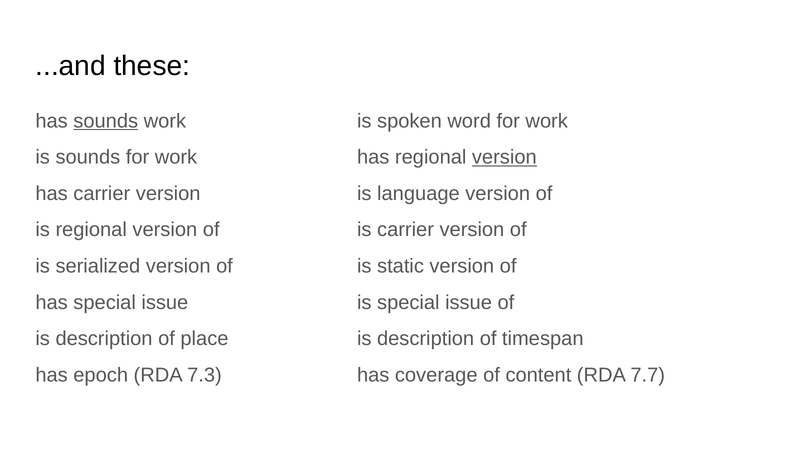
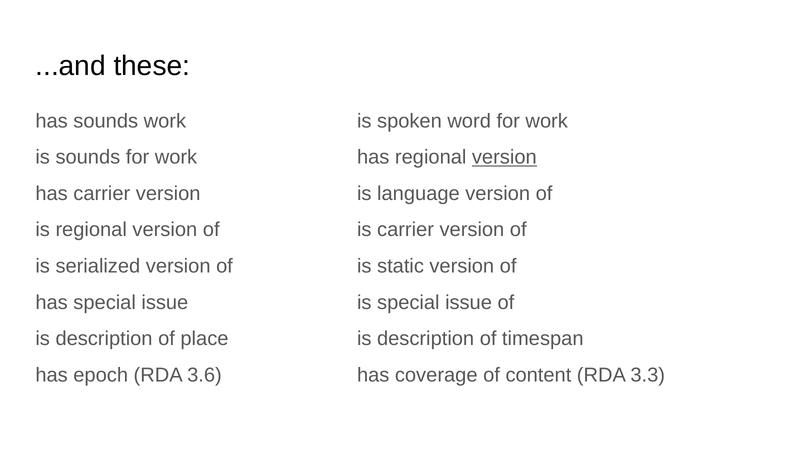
sounds underline: present -> none (106, 121)
7.3: 7.3 -> 3.6 (204, 375)
7.7: 7.7 -> 3.3 (648, 375)
